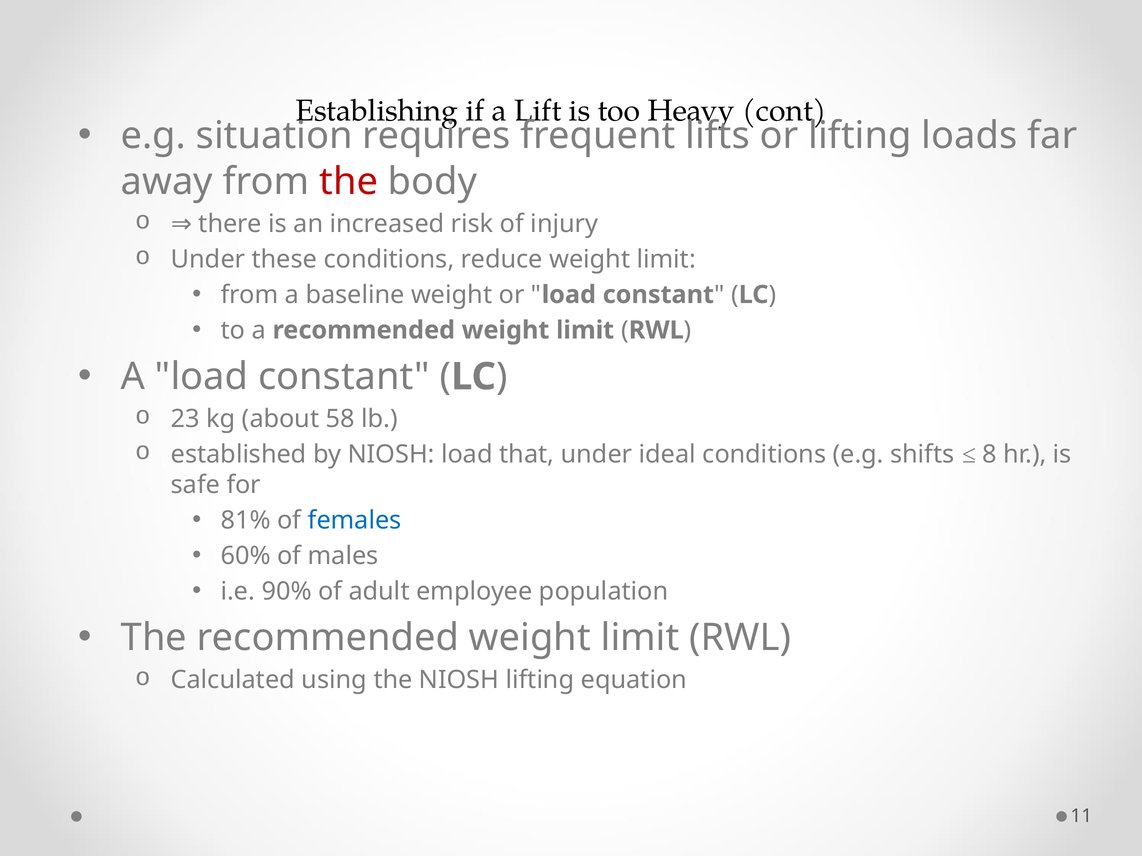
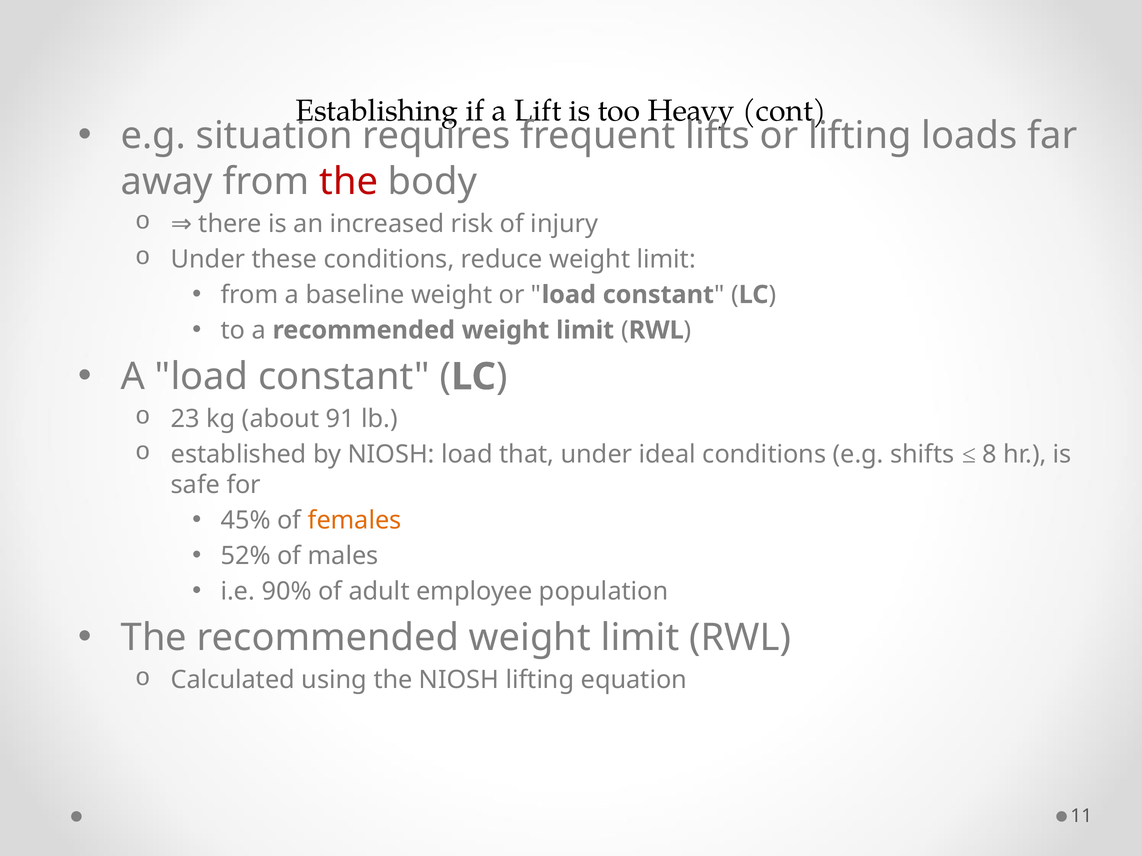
58: 58 -> 91 (340, 419)
81%: 81% -> 45% (246, 521)
females colour: blue -> orange (355, 521)
60%: 60% -> 52% (246, 556)
